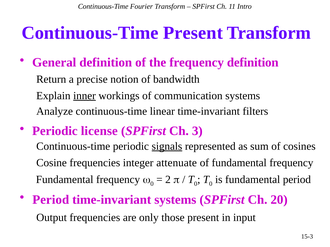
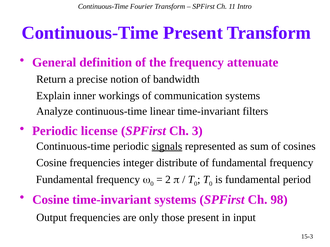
frequency definition: definition -> attenuate (253, 63)
inner underline: present -> none (85, 96)
attenuate: attenuate -> distribute (177, 163)
Period: Period -> Cosine (51, 200)
20: 20 -> 98 (279, 200)
